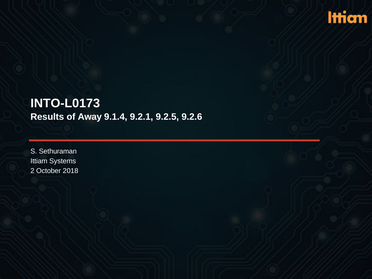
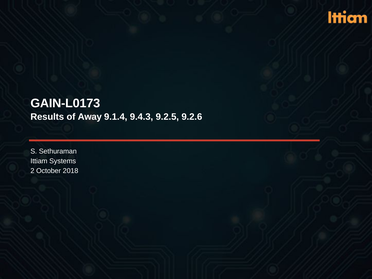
INTO-L0173: INTO-L0173 -> GAIN-L0173 (65, 103)
9.2.1: 9.2.1 -> 9.4.3 (142, 117)
